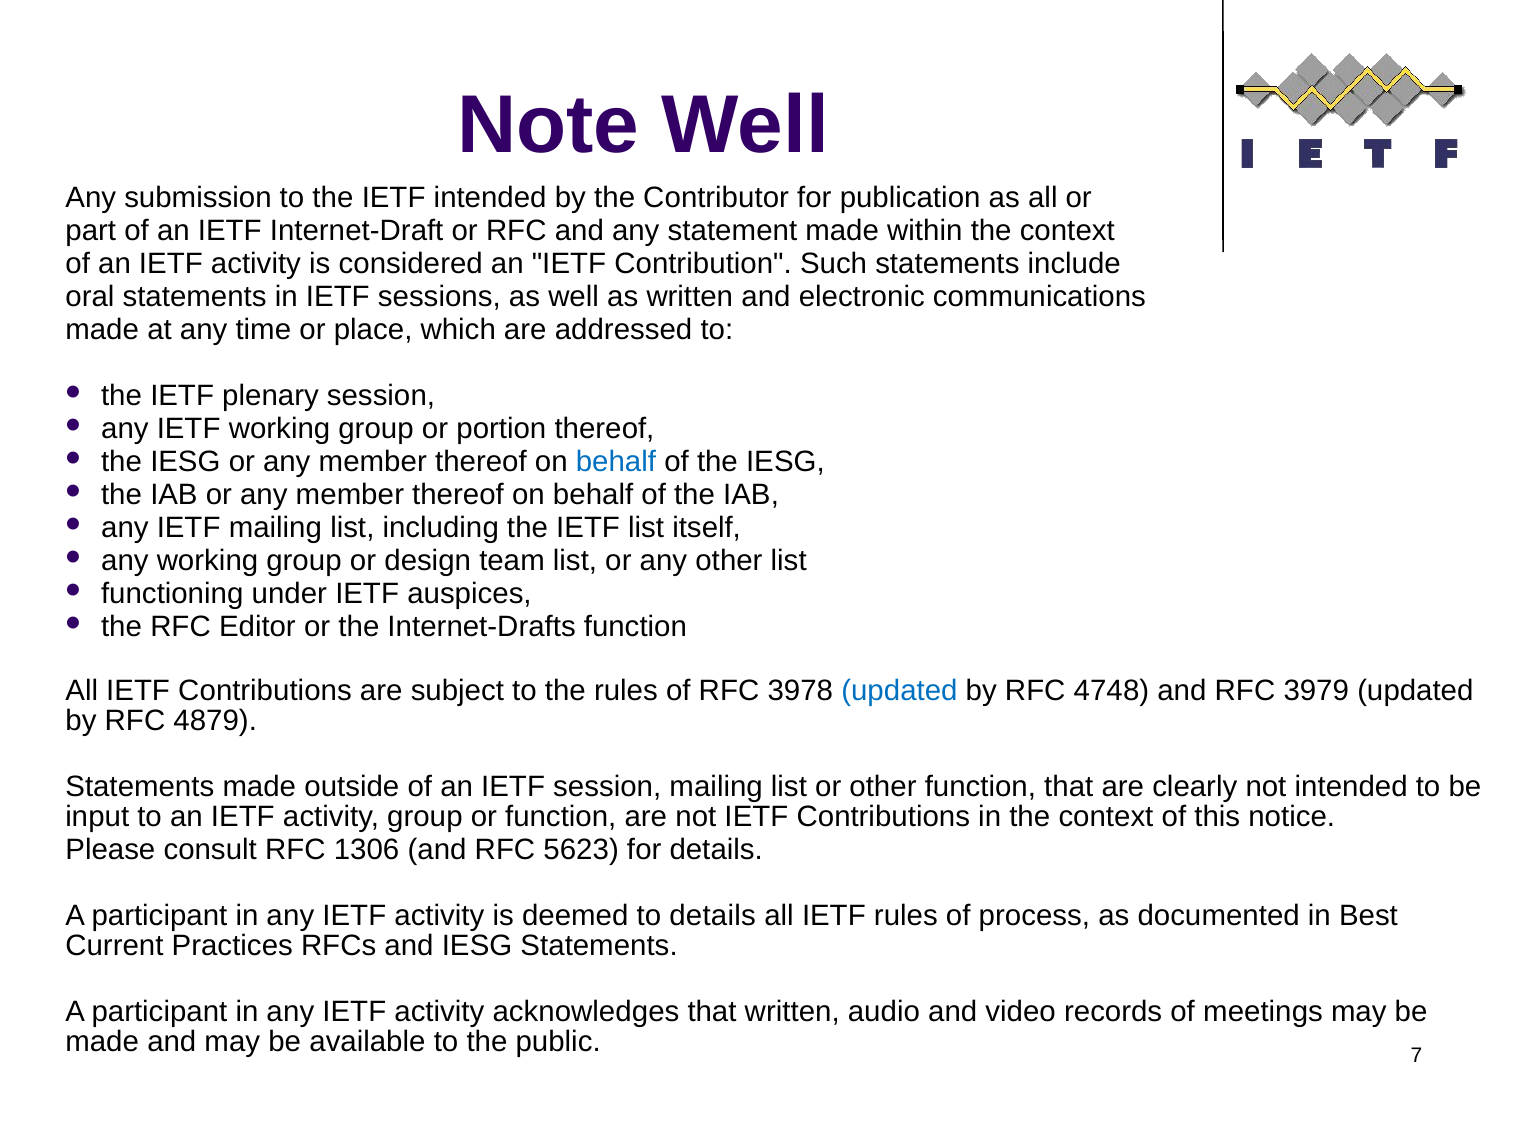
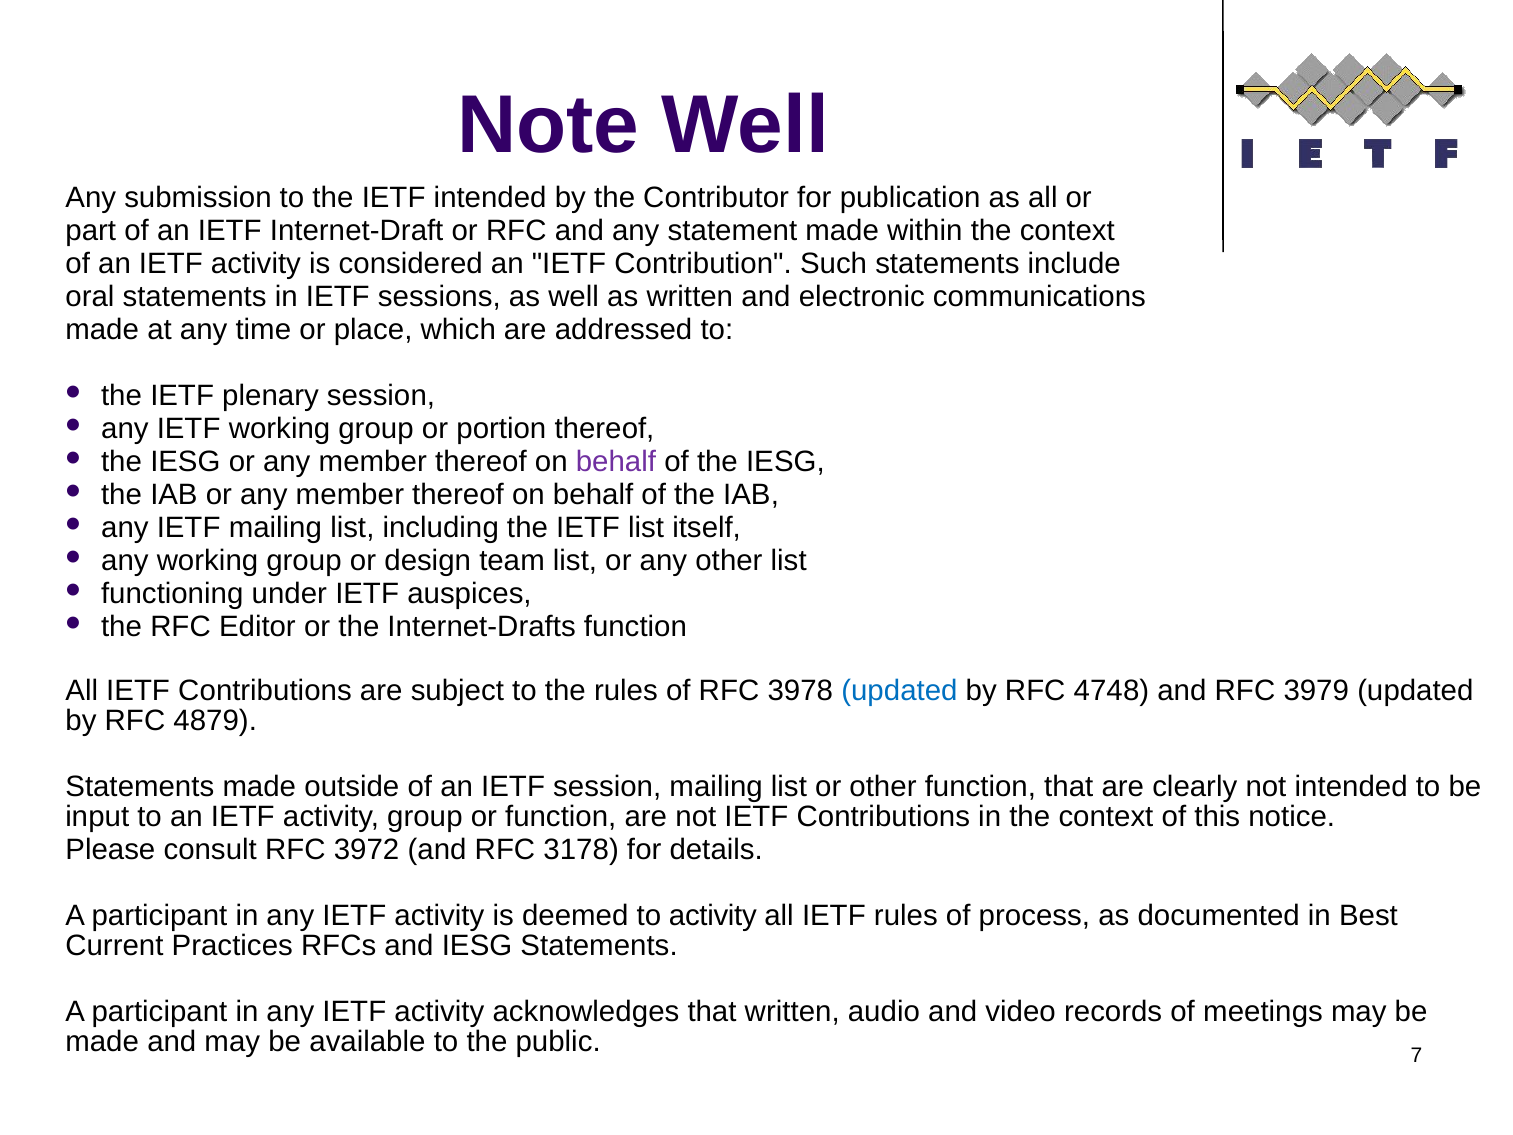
behalf colour: blue -> purple (616, 462)
1306: 1306 -> 3972 (367, 849)
5623: 5623 -> 3178 (581, 849)
to details: details -> activity (713, 915)
